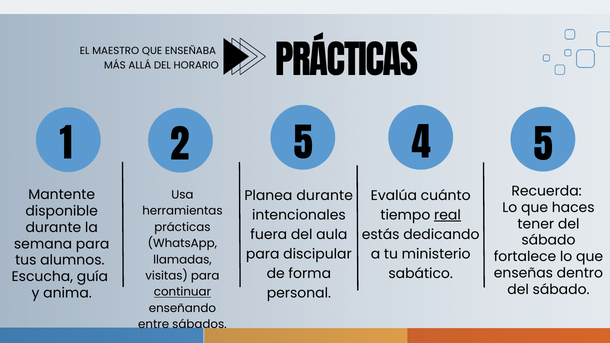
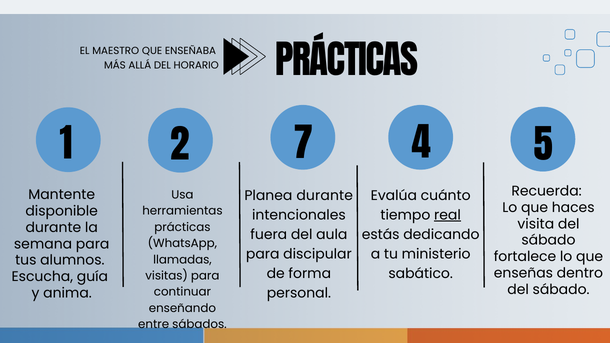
2 5: 5 -> 7 (303, 146)
tener: tener -> visita (536, 224)
continuar underline: present -> none (182, 292)
